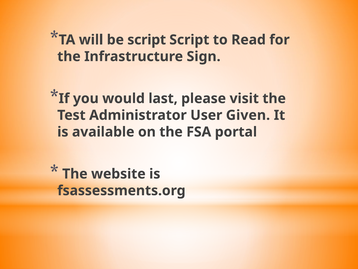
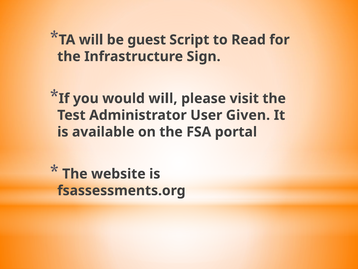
be script: script -> guest (147, 40)
would last: last -> will (163, 98)
